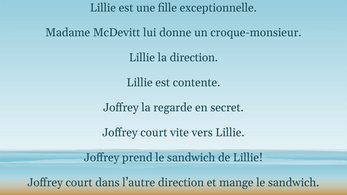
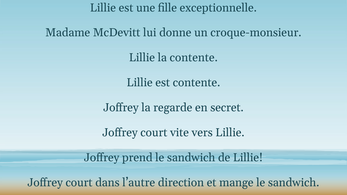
la direction: direction -> contente (194, 58)
